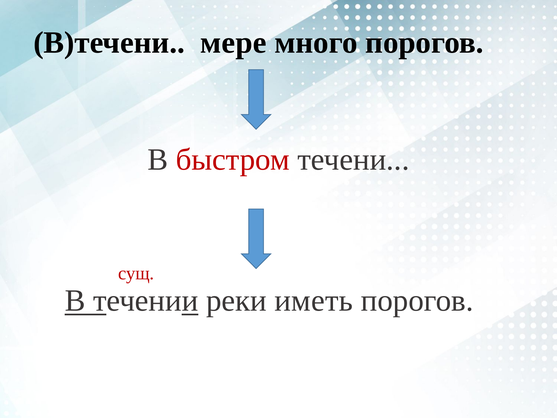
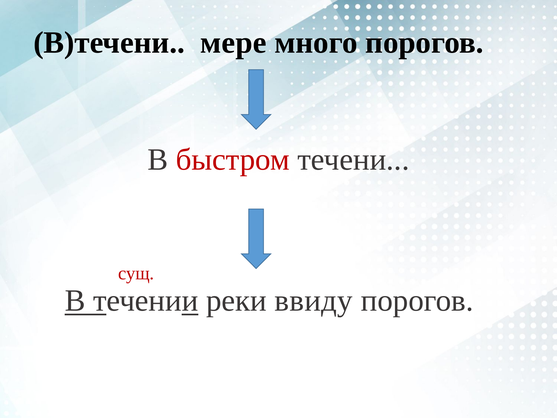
иметь: иметь -> ввиду (314, 301)
